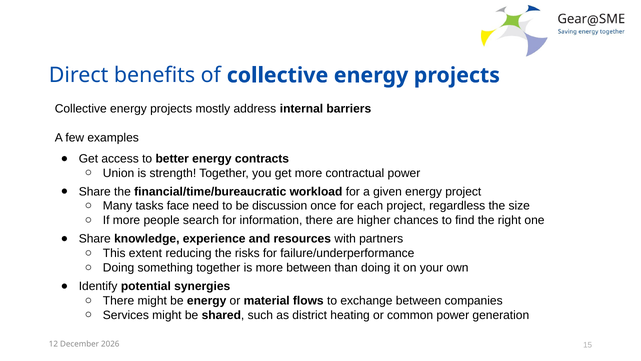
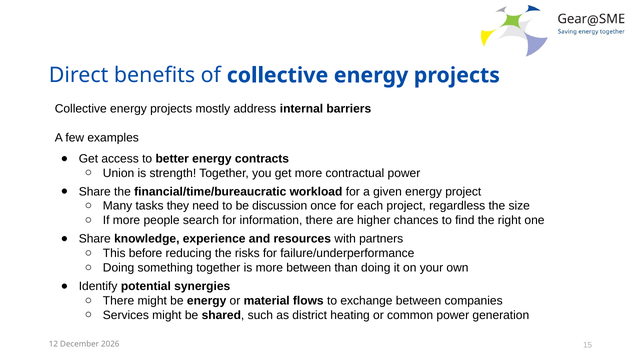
face: face -> they (178, 206)
extent: extent -> before (146, 253)
